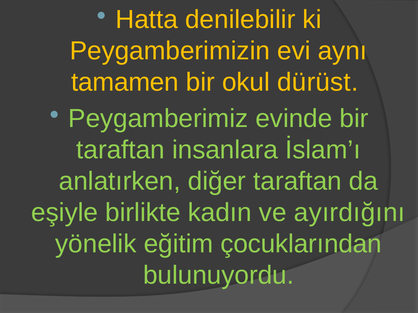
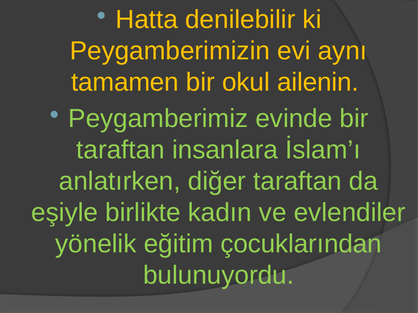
dürüst: dürüst -> ailenin (318, 82)
ayırdığını: ayırdığını -> evlendiler (350, 213)
